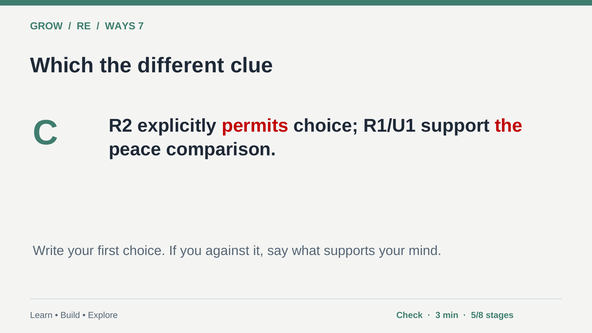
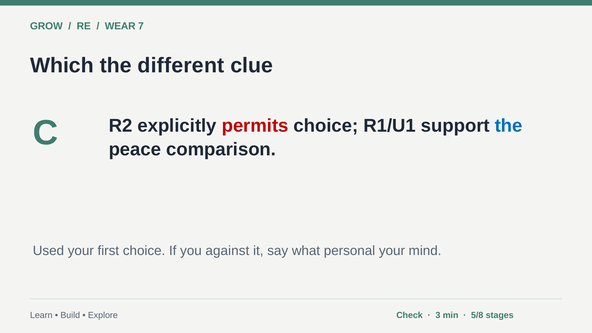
WAYS: WAYS -> WEAR (120, 26)
the colour: red -> blue (509, 126)
Write: Write -> Used (48, 251)
supports: supports -> personal (349, 251)
